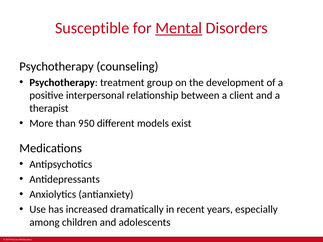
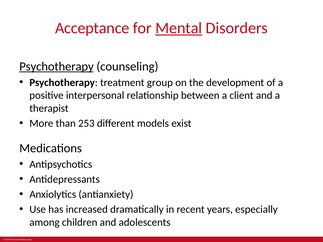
Susceptible: Susceptible -> Acceptance (92, 28)
Psychotherapy underline: none -> present (57, 67)
950: 950 -> 253 (86, 123)
